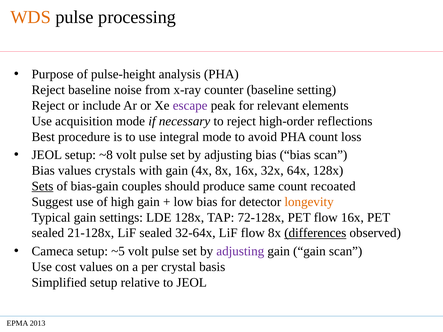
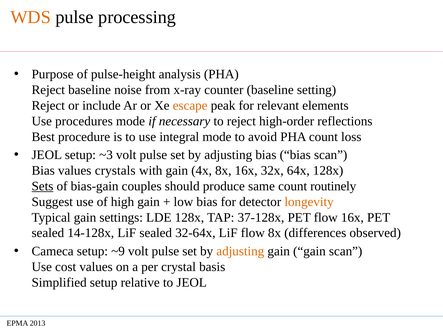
escape colour: purple -> orange (190, 106)
acquisition: acquisition -> procedures (84, 121)
~8: ~8 -> ~3 (106, 155)
recoated: recoated -> routinely (333, 186)
72-128x: 72-128x -> 37-128x (261, 218)
21-128x: 21-128x -> 14-128x (91, 233)
differences underline: present -> none (315, 233)
~5: ~5 -> ~9 (118, 252)
adjusting colour: purple -> orange (240, 252)
